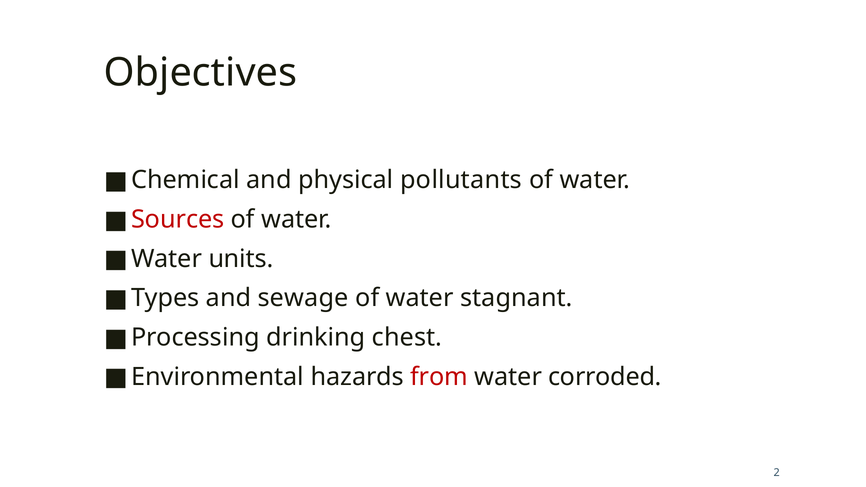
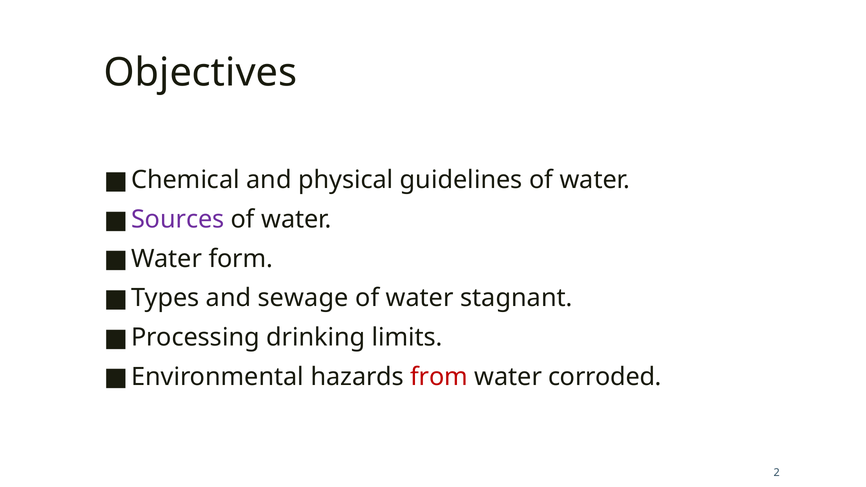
pollutants: pollutants -> guidelines (461, 180)
Sources colour: red -> purple (178, 219)
units: units -> form (241, 259)
chest: chest -> limits (407, 338)
